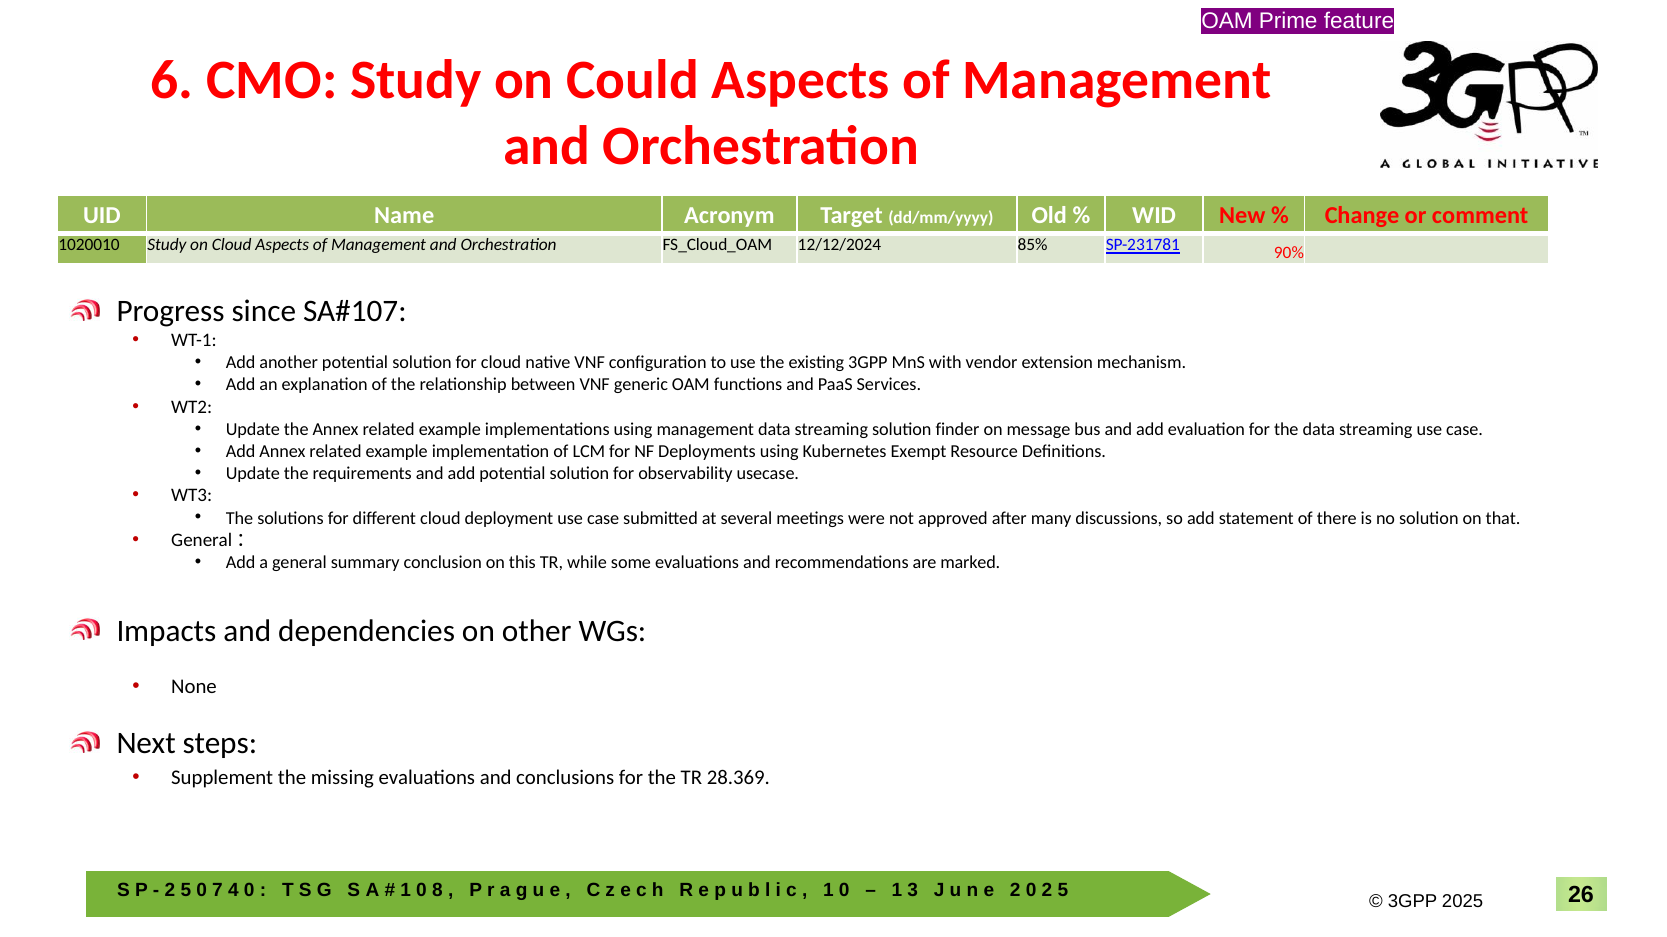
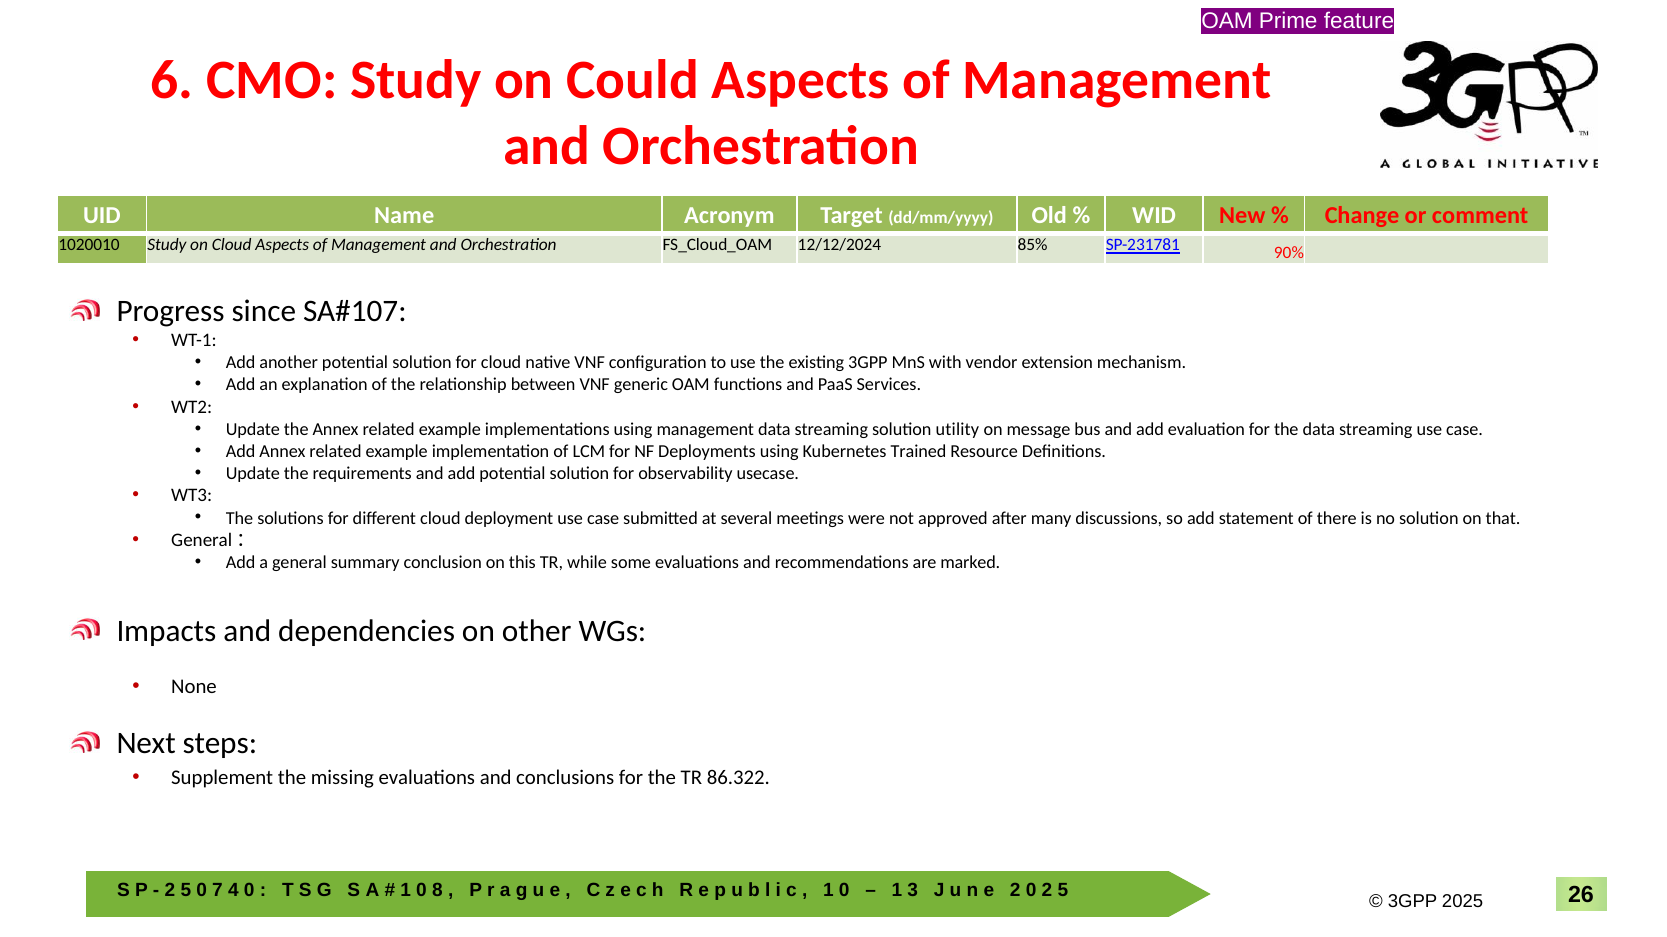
finder: finder -> utility (957, 430)
Exempt: Exempt -> Trained (919, 452)
28.369: 28.369 -> 86.322 (738, 779)
